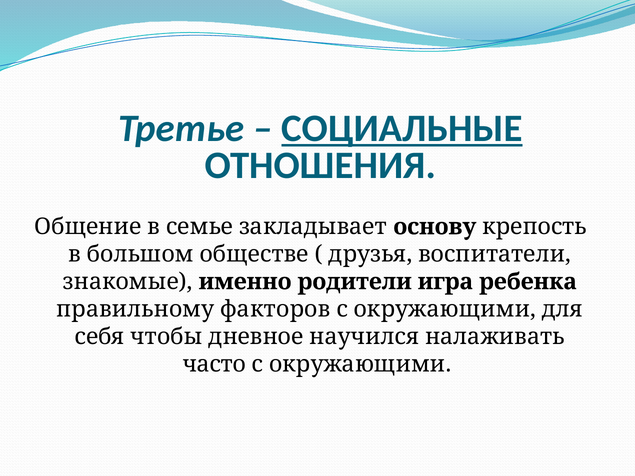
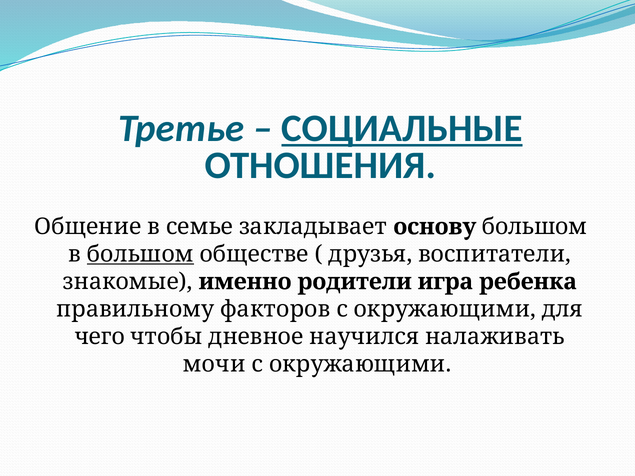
основу крепость: крепость -> большом (535, 227)
большом underline: none -> present (140, 254)
себя: себя -> чего (100, 337)
часто: часто -> мочи (214, 364)
